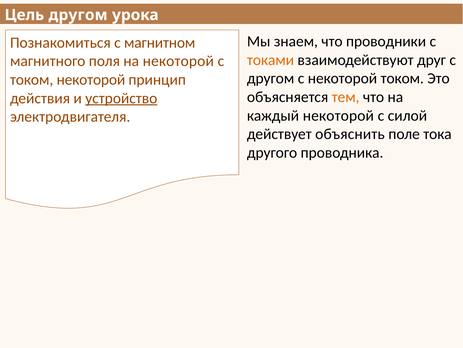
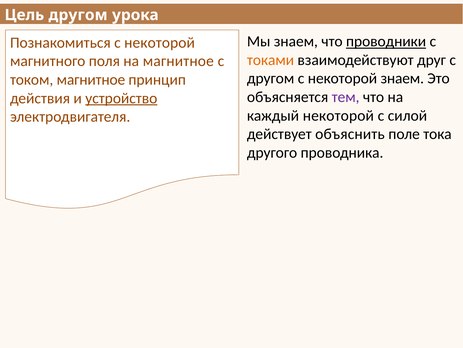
проводники underline: none -> present (386, 41)
Познакомиться с магнитном: магнитном -> некоторой (160, 42)
на некоторой: некоторой -> магнитное (178, 61)
некоторой током: током -> знаем (402, 78)
током некоторой: некоторой -> магнитное (91, 80)
тем colour: orange -> purple (346, 97)
